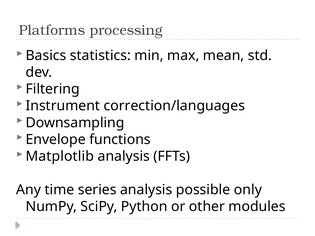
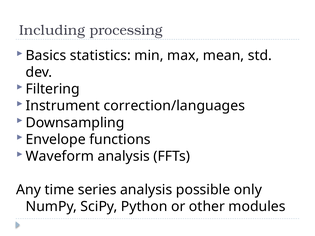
Platforms: Platforms -> Including (52, 30)
Matplotlib: Matplotlib -> Waveform (60, 156)
